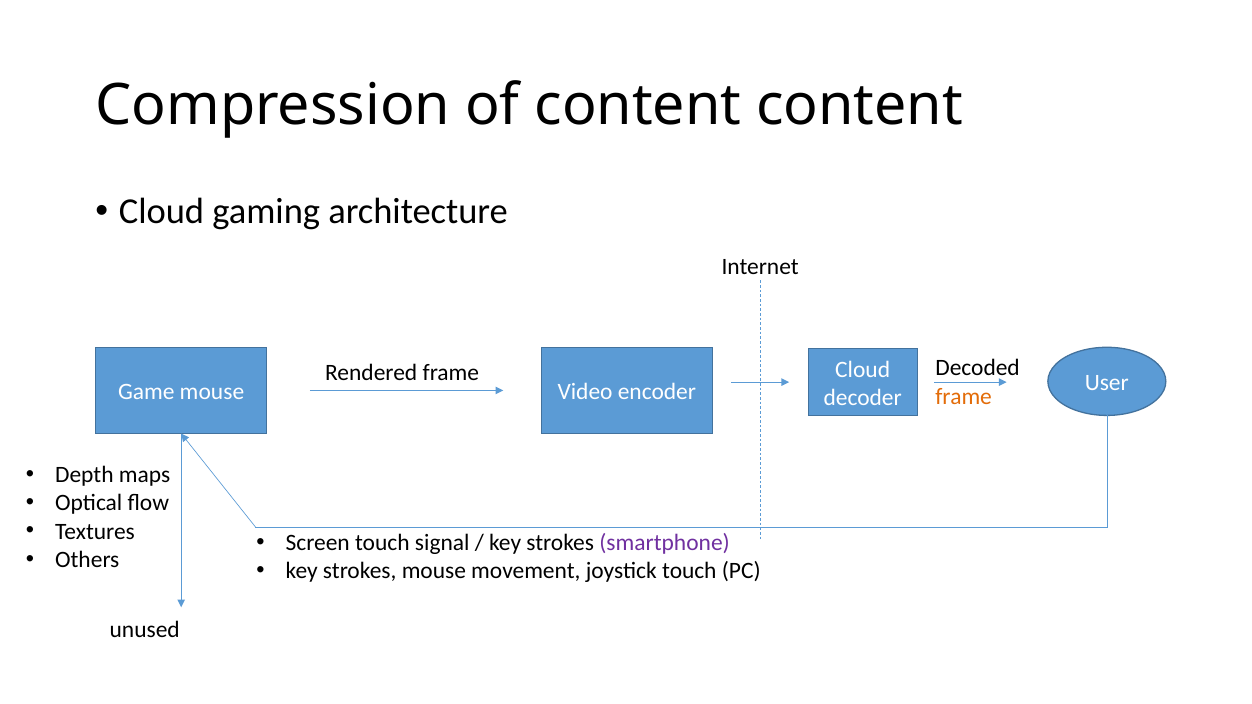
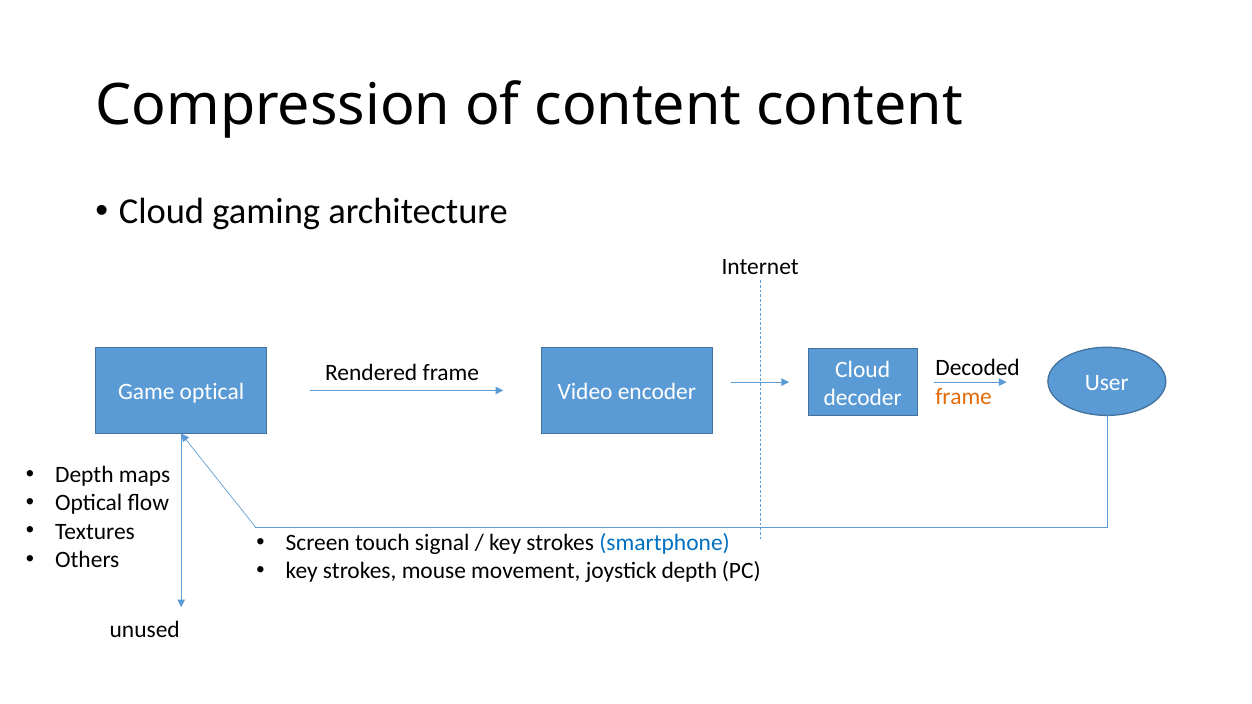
Game mouse: mouse -> optical (212, 392)
smartphone colour: purple -> blue (665, 543)
joystick touch: touch -> depth (689, 571)
